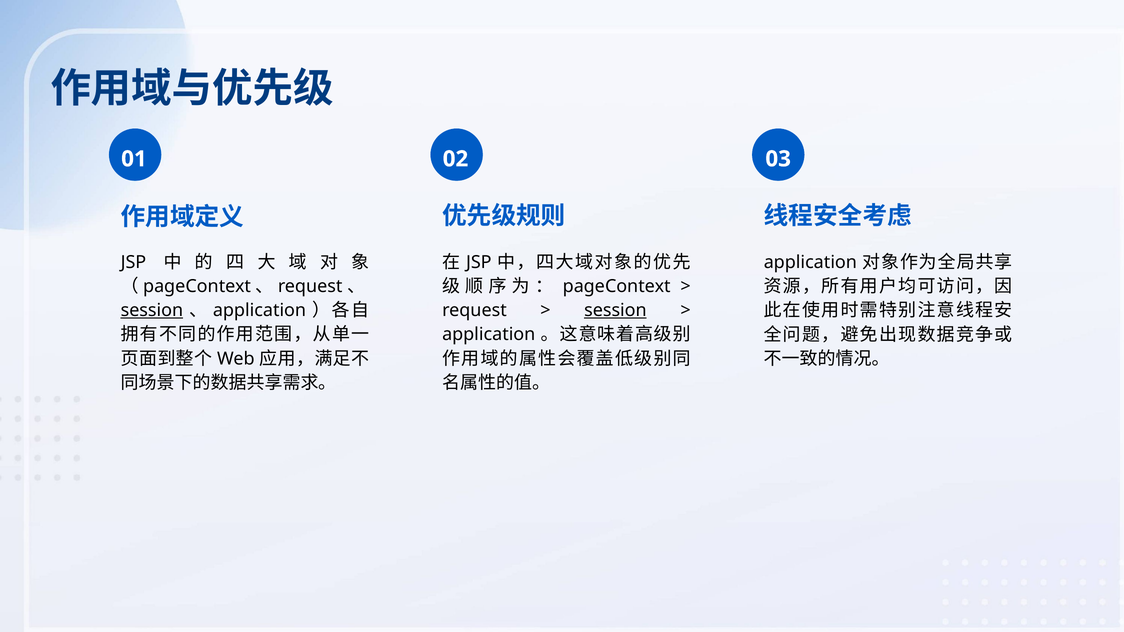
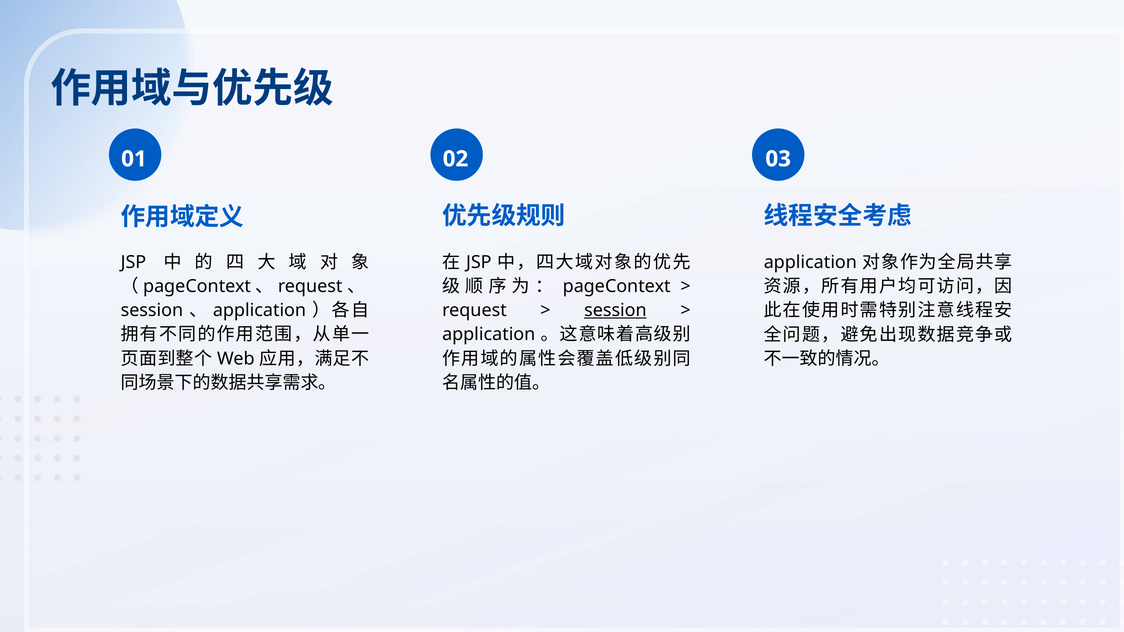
session underline: present -> none (152, 311)
